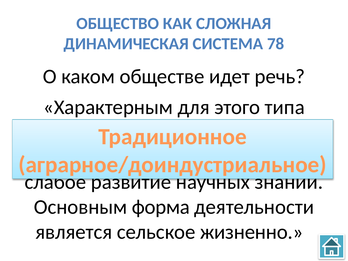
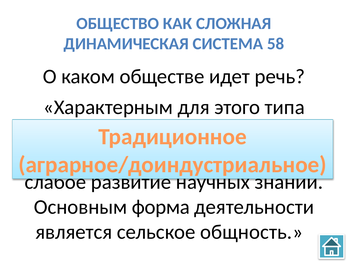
78: 78 -> 58 (276, 44)
жизненно: жизненно -> общность (252, 232)
